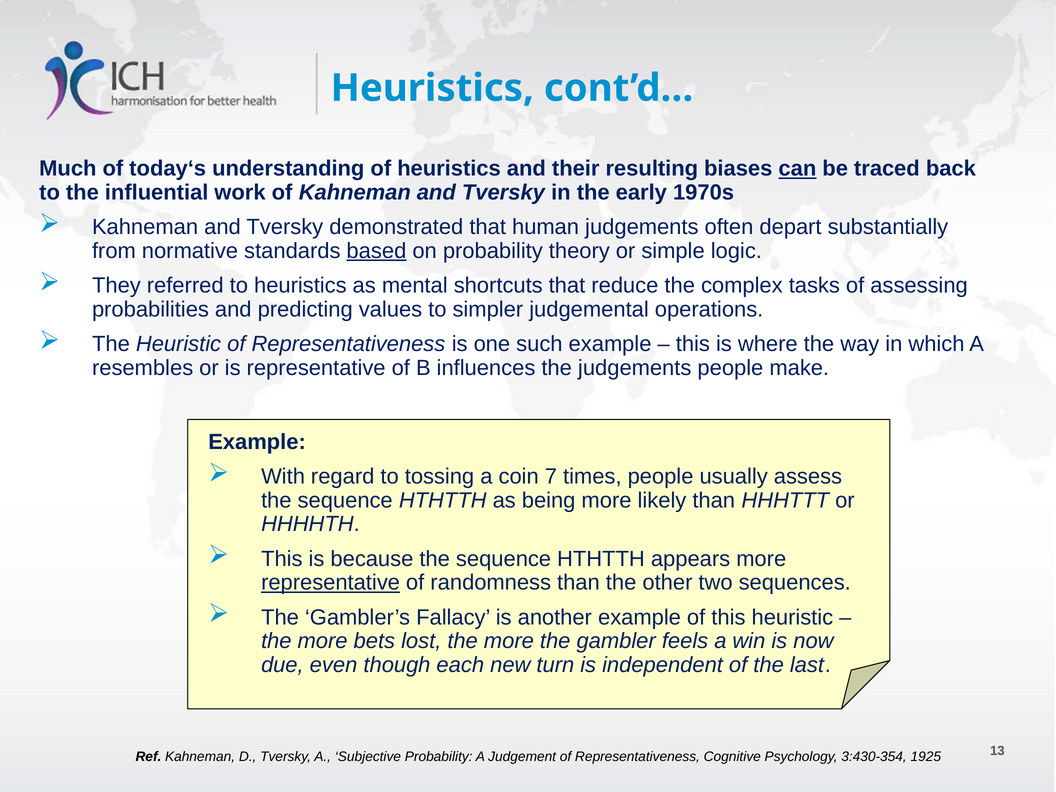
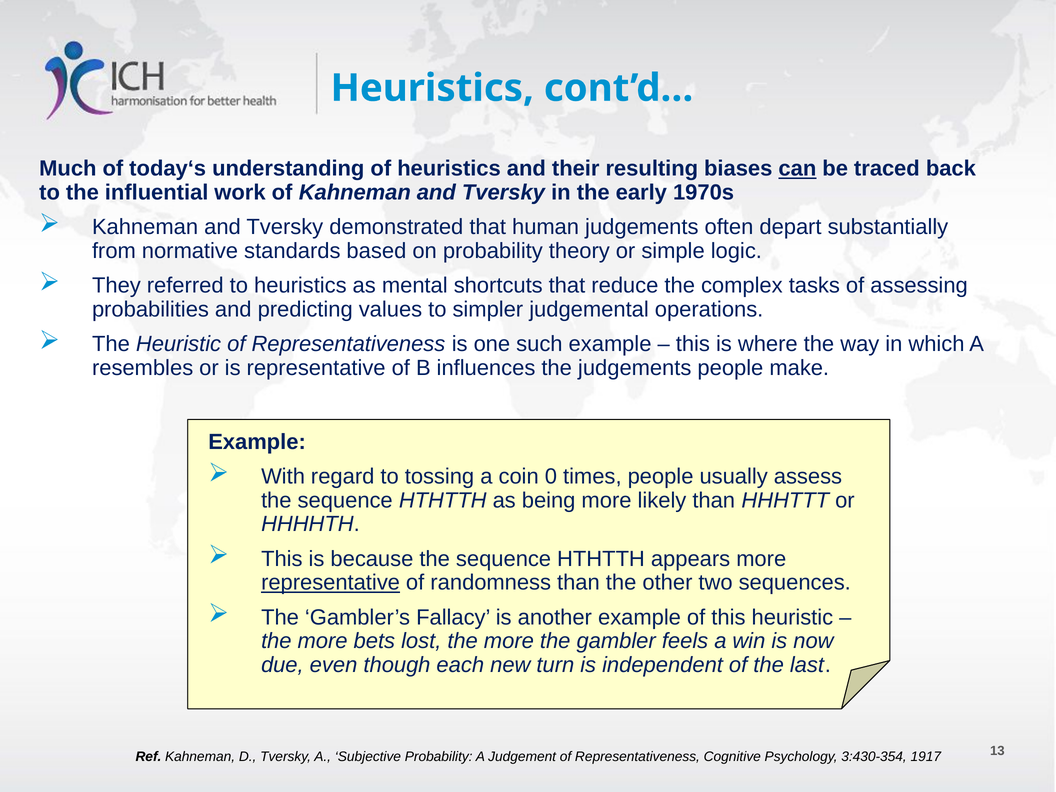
based underline: present -> none (376, 251)
7: 7 -> 0 (551, 477)
1925: 1925 -> 1917 (926, 757)
